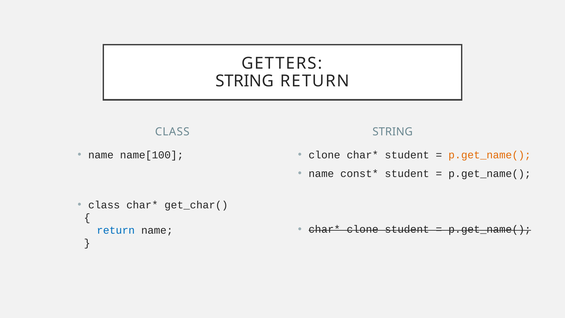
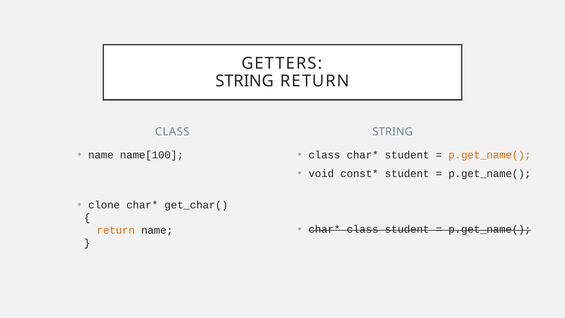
clone: clone -> class (324, 155)
name: name -> void (321, 173)
class: class -> clone (104, 205)
clone: clone -> class (363, 229)
return colour: blue -> orange (116, 230)
